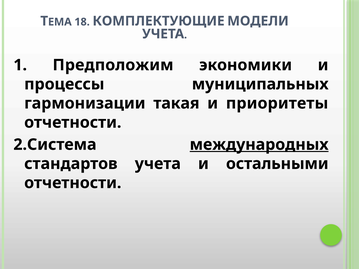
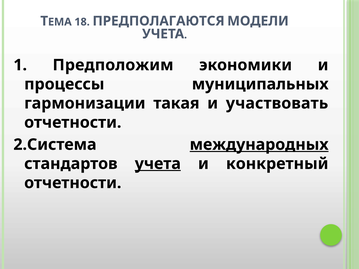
КОМПЛЕКТУЮЩИЕ: КОМПЛЕКТУЮЩИЕ -> ПРЕДПОЛАГАЮТСЯ (159, 21)
приоритеты: приоритеты -> участвовать (277, 103)
учета underline: none -> present (158, 164)
остальными: остальными -> конкретный (277, 164)
